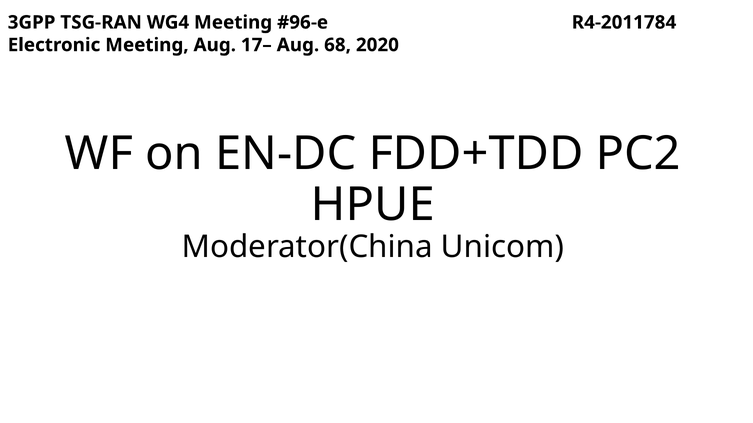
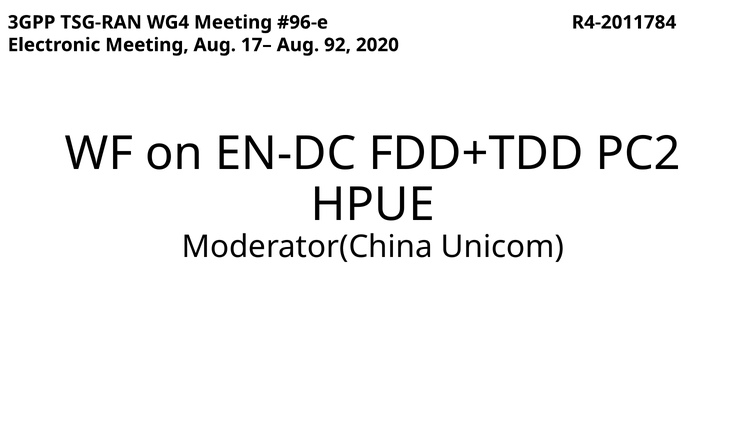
68: 68 -> 92 (338, 45)
